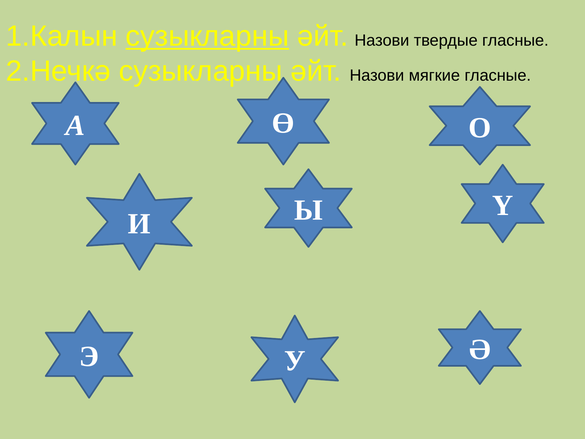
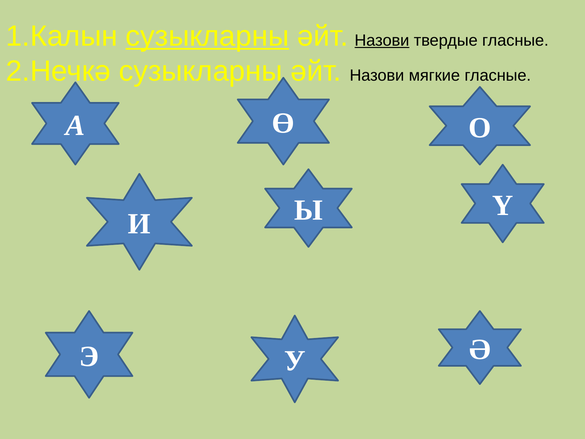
Назови underline: none -> present (382, 40)
